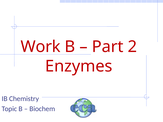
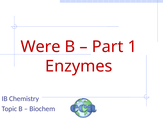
Work: Work -> Were (41, 47)
2: 2 -> 1 (132, 47)
